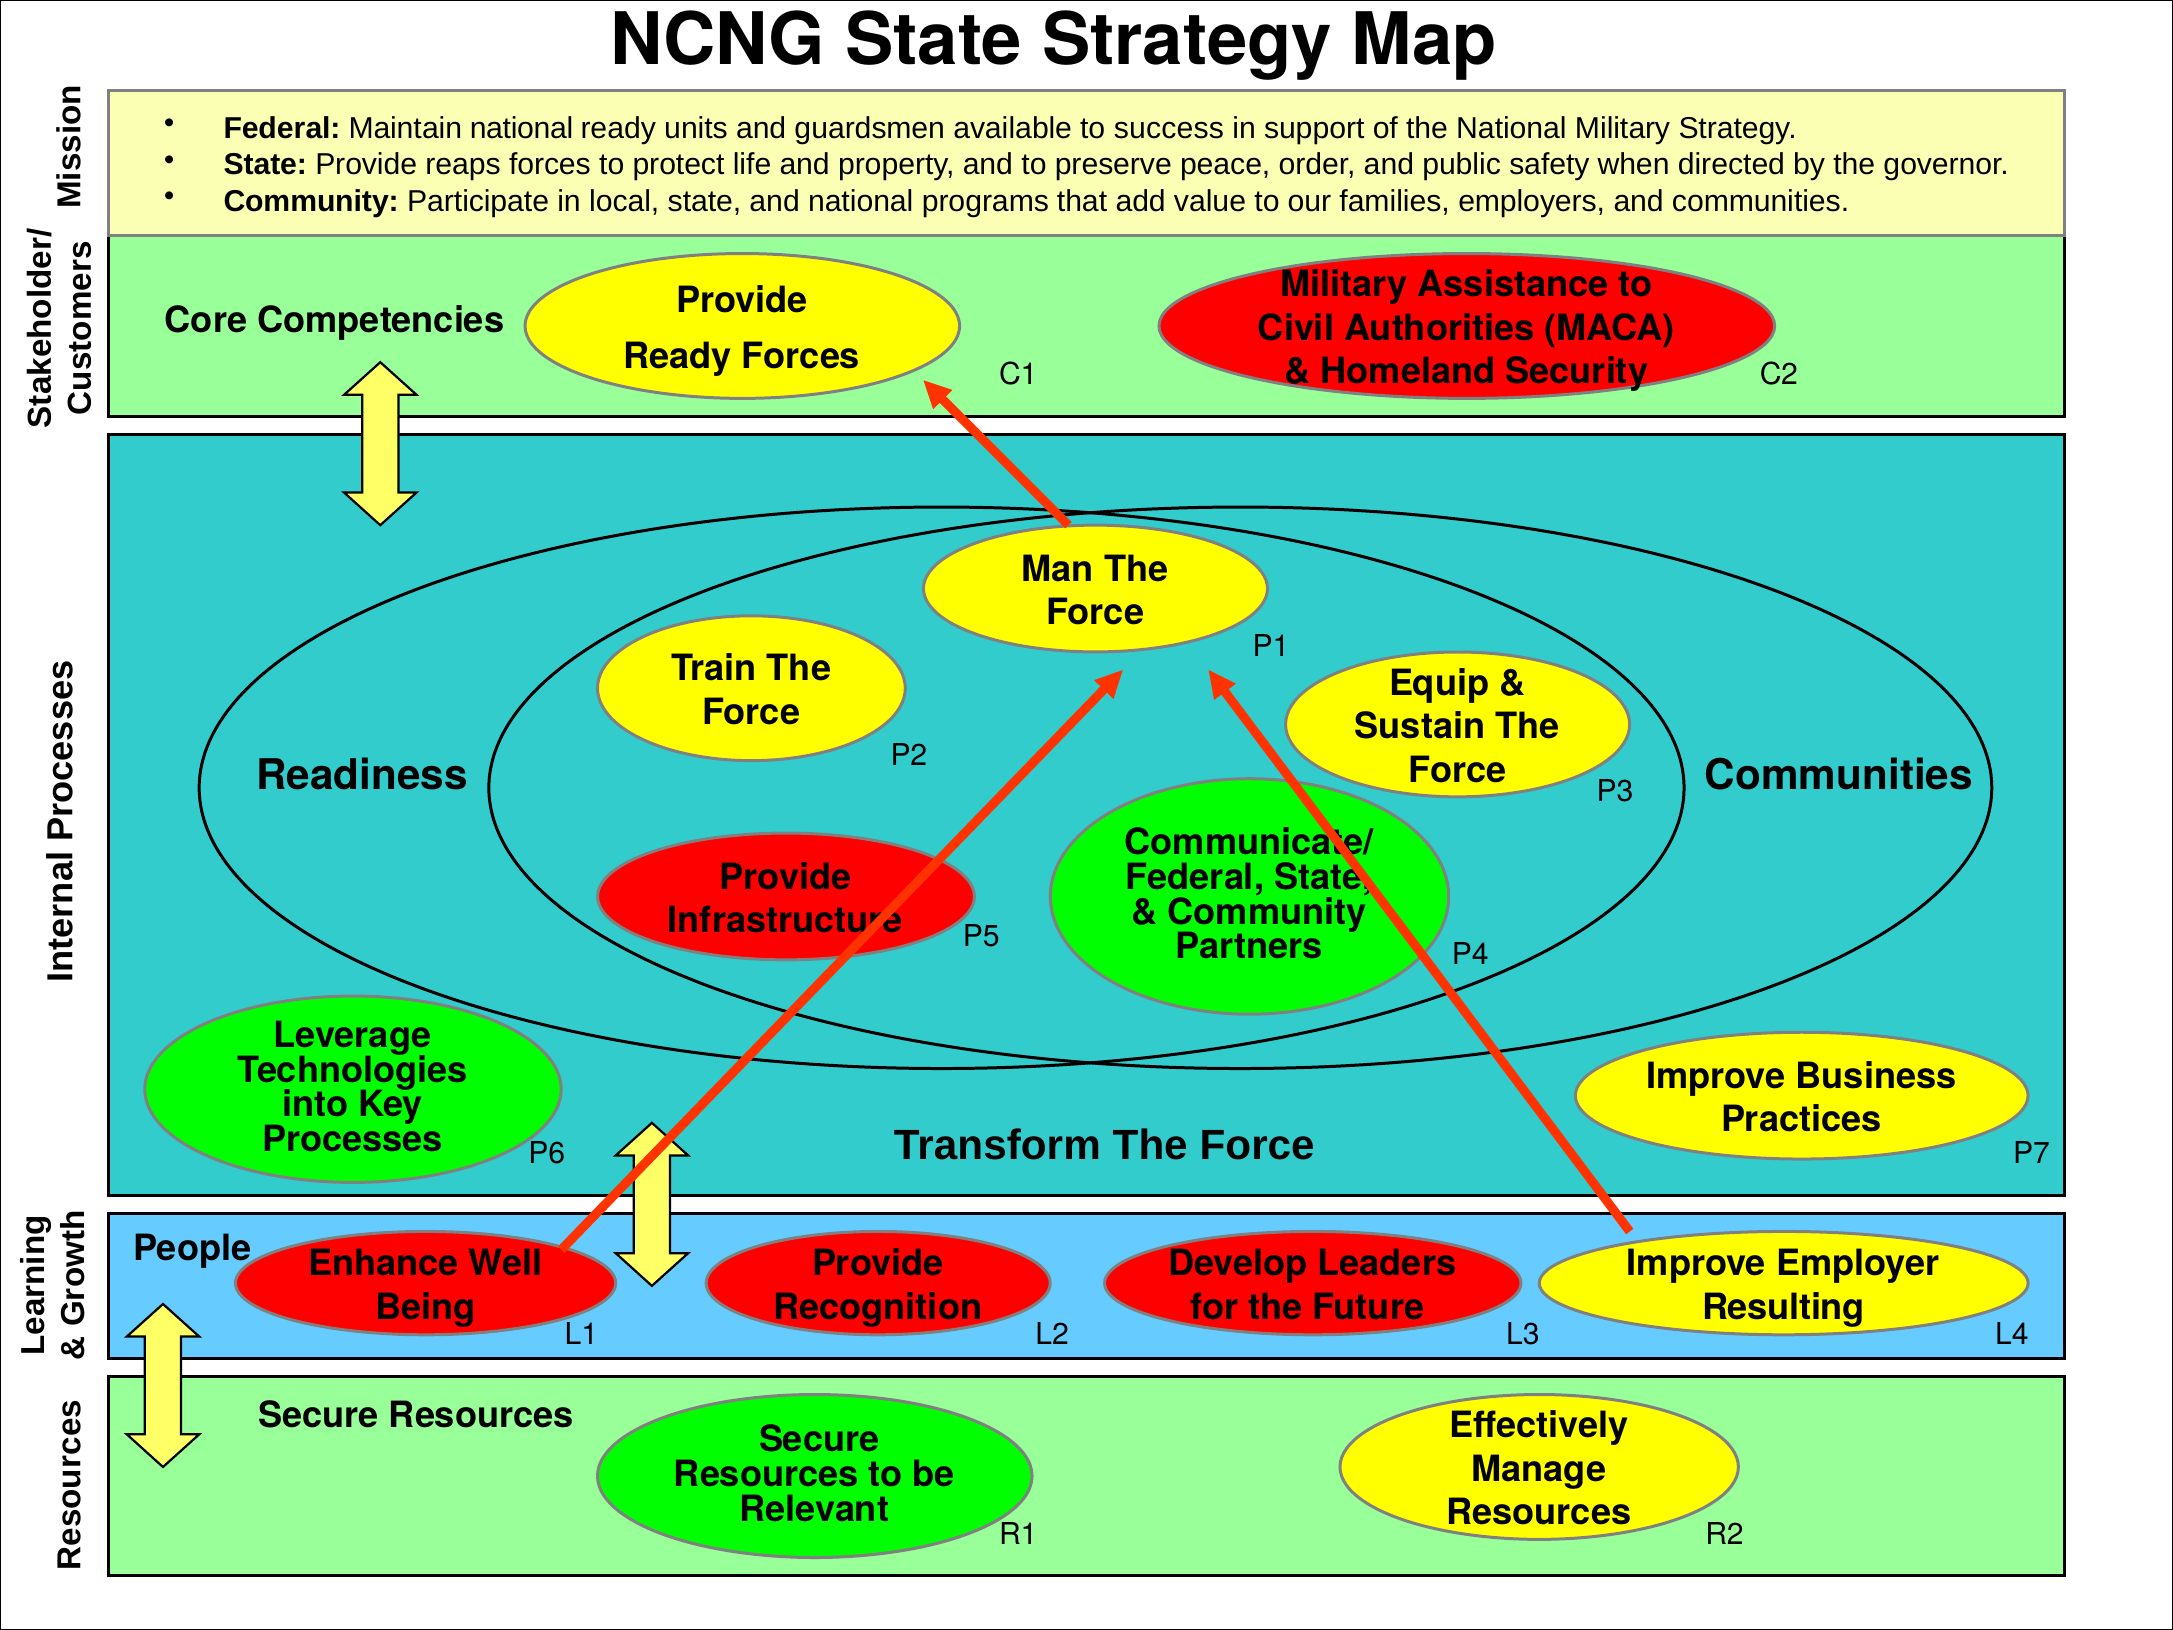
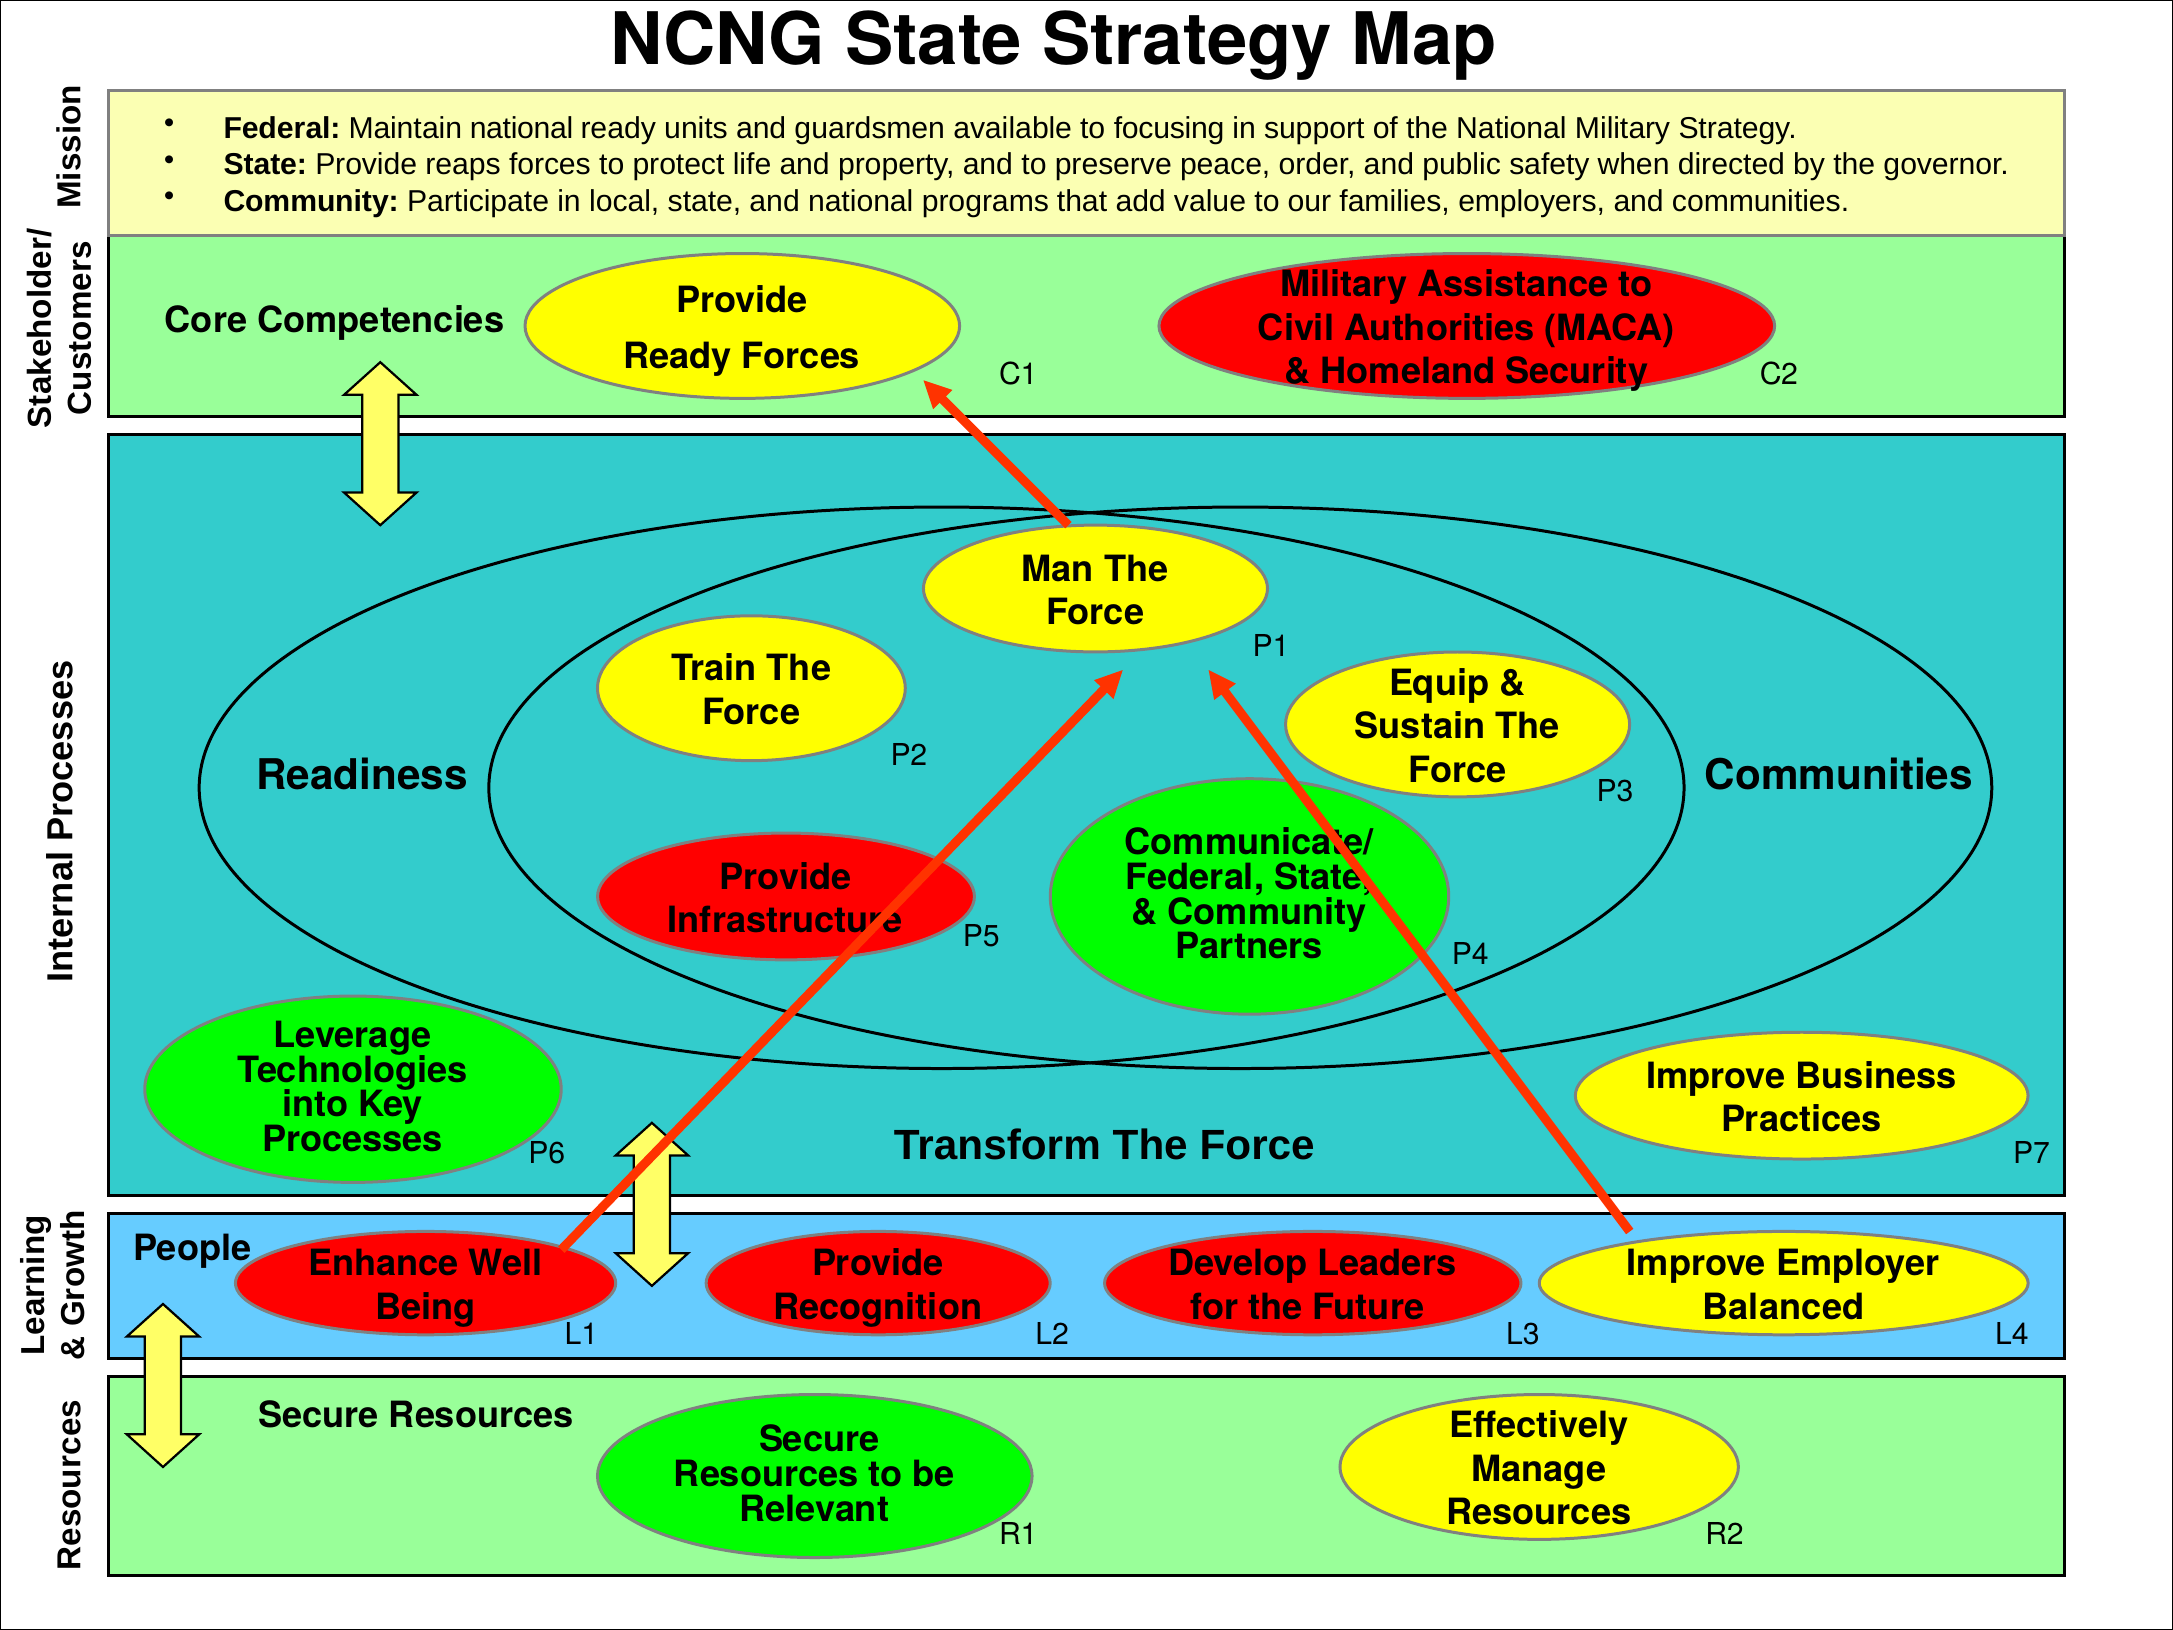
success: success -> focusing (1169, 129)
Resulting: Resulting -> Balanced (1783, 1307)
